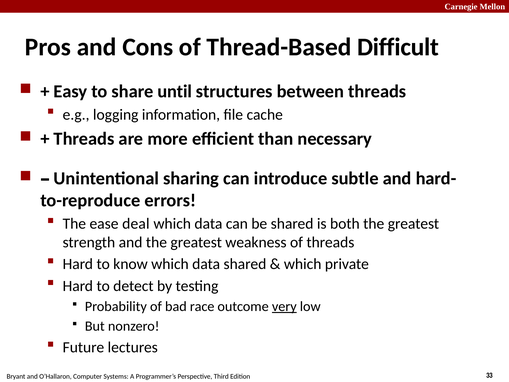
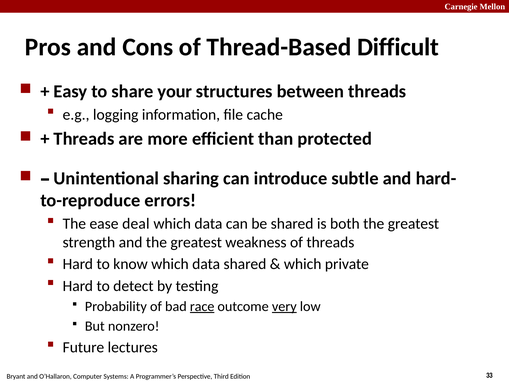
until: until -> your (175, 91)
necessary: necessary -> protected (335, 139)
race underline: none -> present (202, 306)
